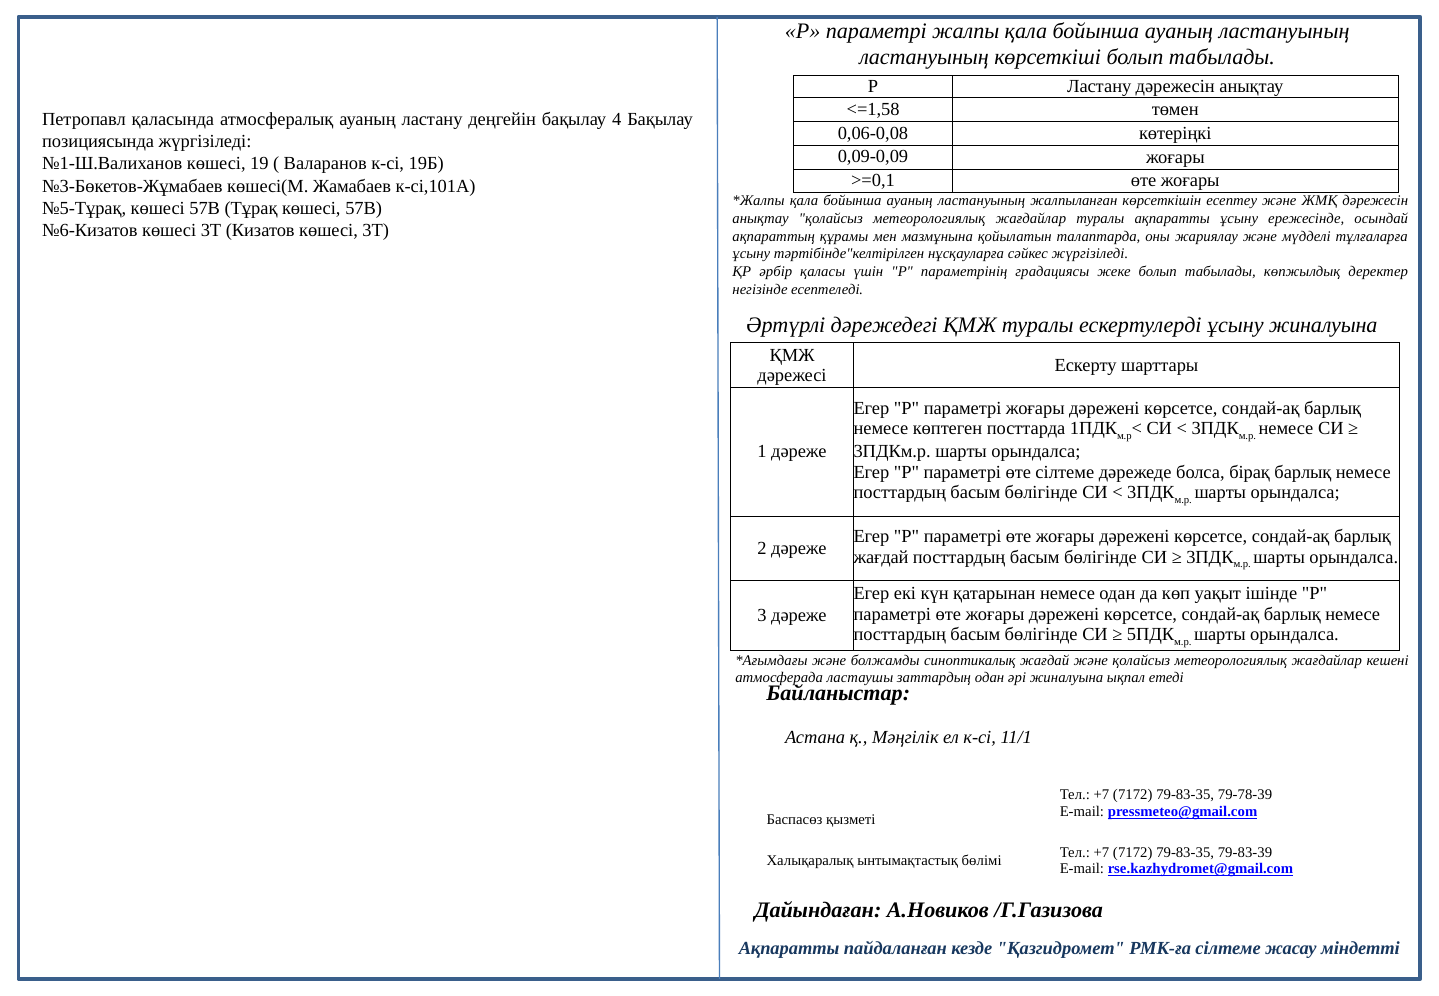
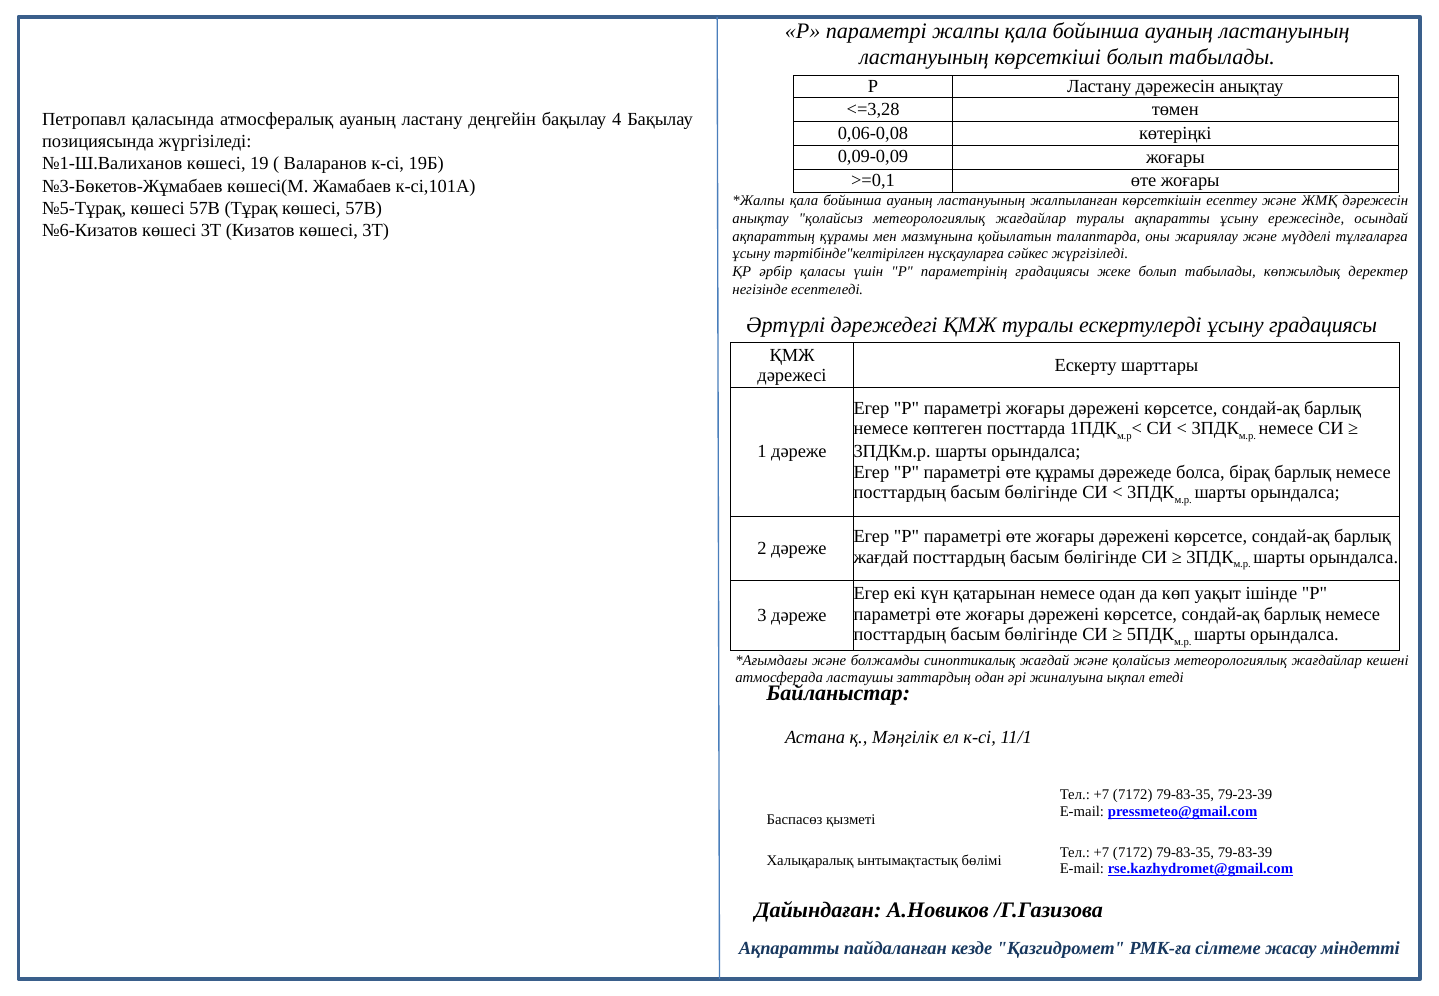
<=1,58: <=1,58 -> <=3,28 (873, 109)
ұсыну жиналуына: жиналуына -> градациясы (1323, 326)
өте сілтеме: сілтеме -> құрамы (1065, 472)
79-78-39: 79-78-39 -> 79-23-39 (1245, 795)
